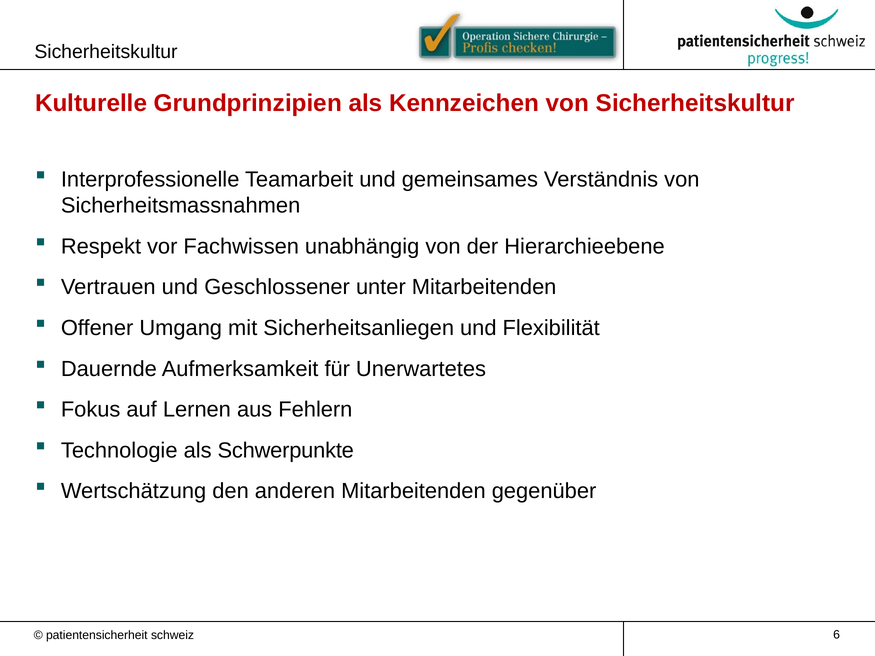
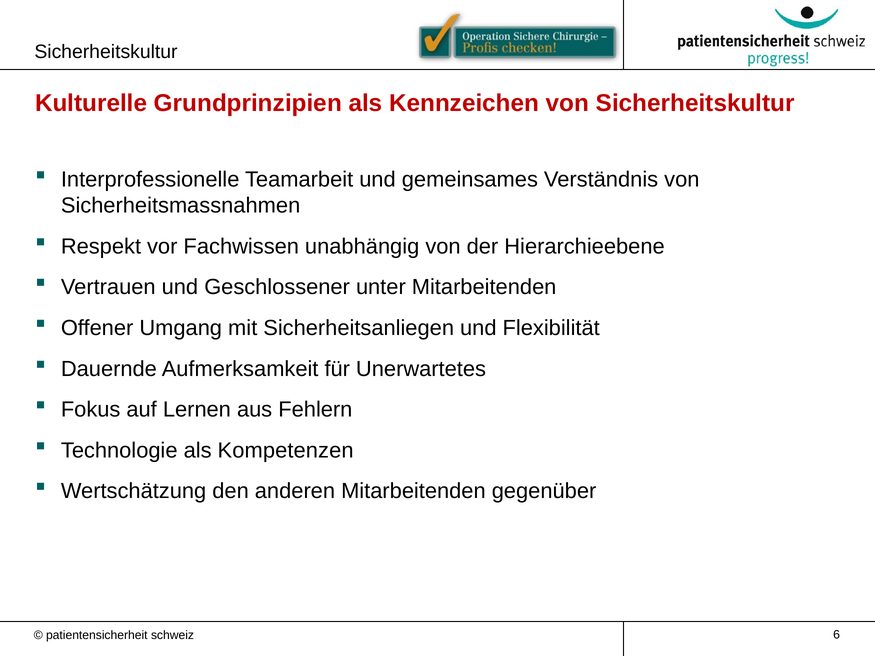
Schwerpunkte: Schwerpunkte -> Kompetenzen (286, 451)
